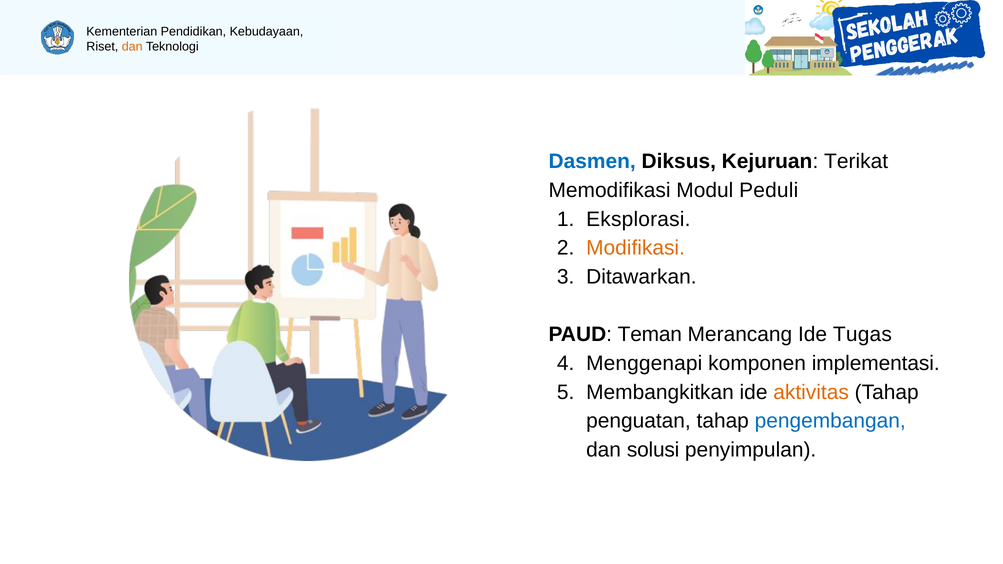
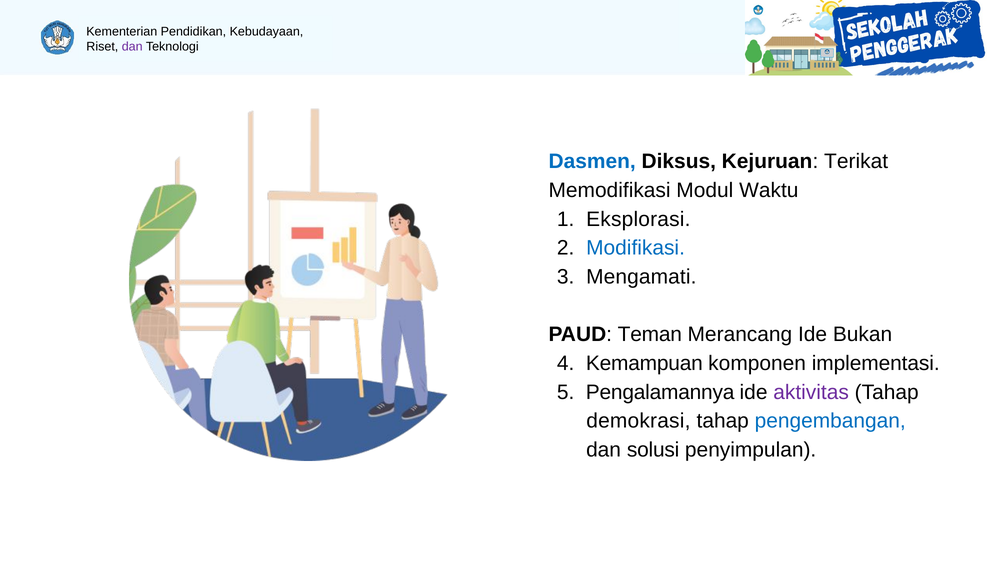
dan colour: orange -> purple (132, 47)
Peduli: Peduli -> Waktu (769, 190)
Modifikasi colour: orange -> blue (636, 248)
Ditawarkan: Ditawarkan -> Mengamati (641, 277)
Tugas: Tugas -> Bukan (863, 335)
Menggenapi: Menggenapi -> Kemampuan (644, 364)
Membangkitkan: Membangkitkan -> Pengalamannya (660, 392)
aktivitas colour: orange -> purple (811, 392)
penguatan: penguatan -> demokrasi (638, 421)
